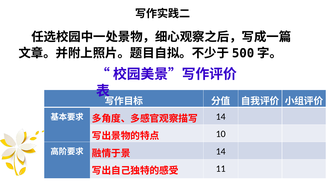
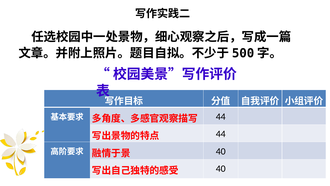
14: 14 -> 44 (221, 116)
10: 10 -> 44 (221, 134)
14: 14 -> 40 (221, 151)
11: 11 -> 40 (221, 168)
